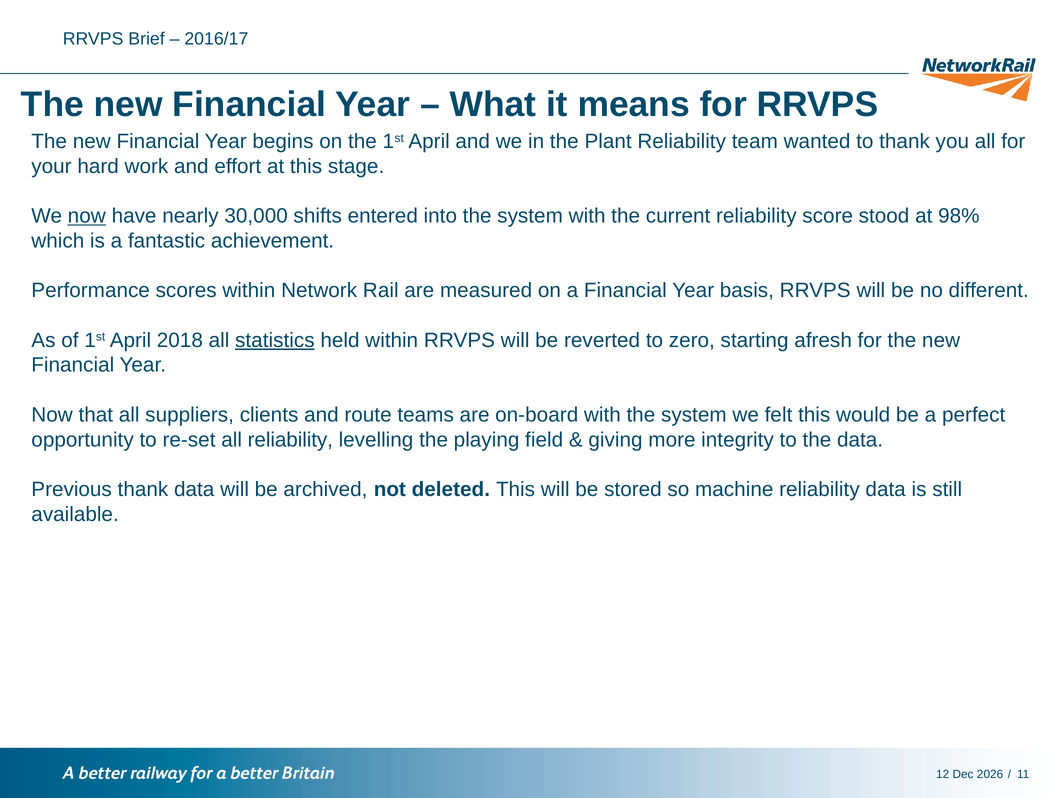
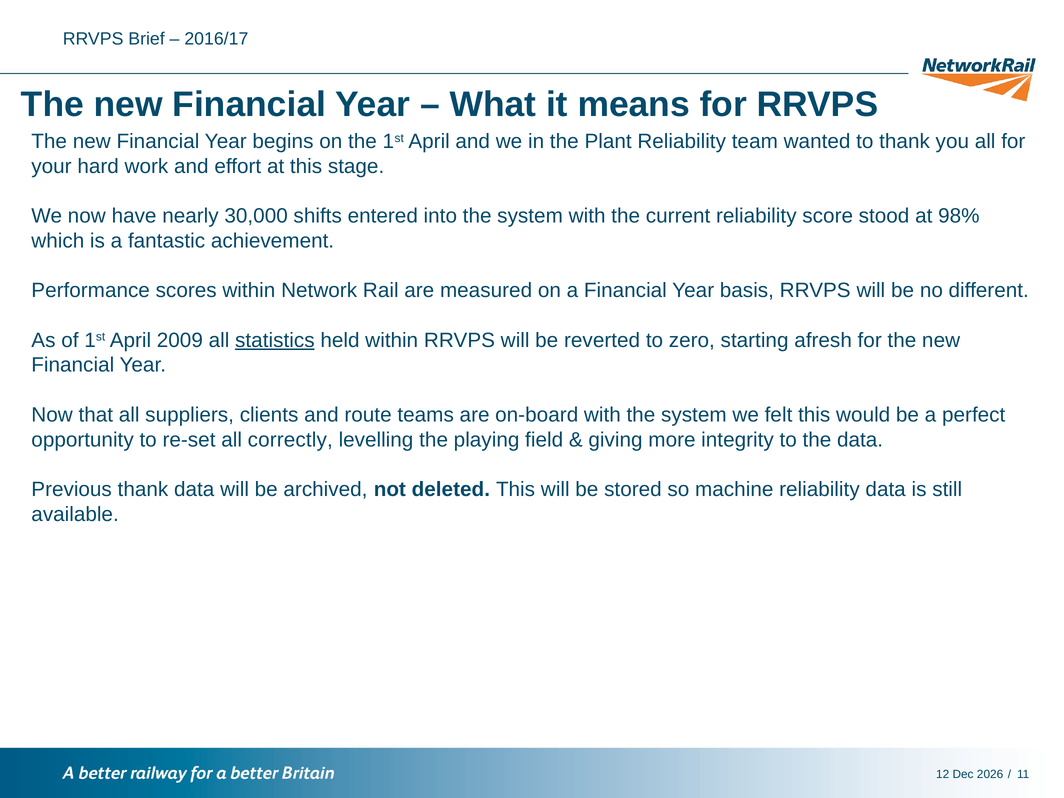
now underline: present -> none (87, 216)
2018: 2018 -> 2009 (180, 340)
all reliability: reliability -> correctly (290, 440)
